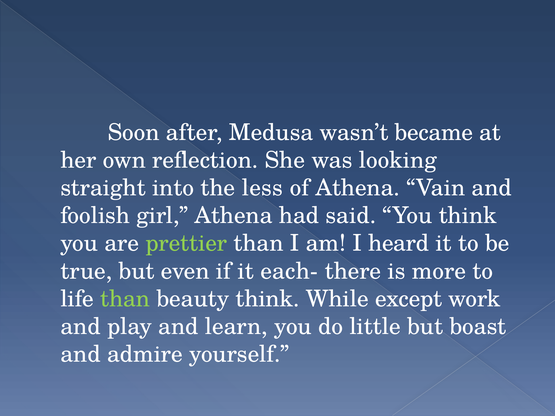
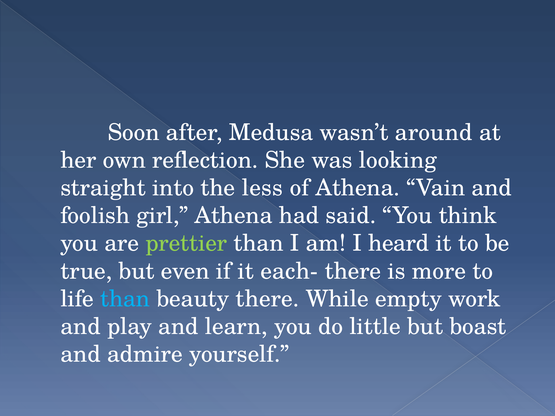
became: became -> around (434, 132)
than colour: light green -> light blue (125, 299)
beauty think: think -> there (267, 299)
except: except -> empty (408, 299)
